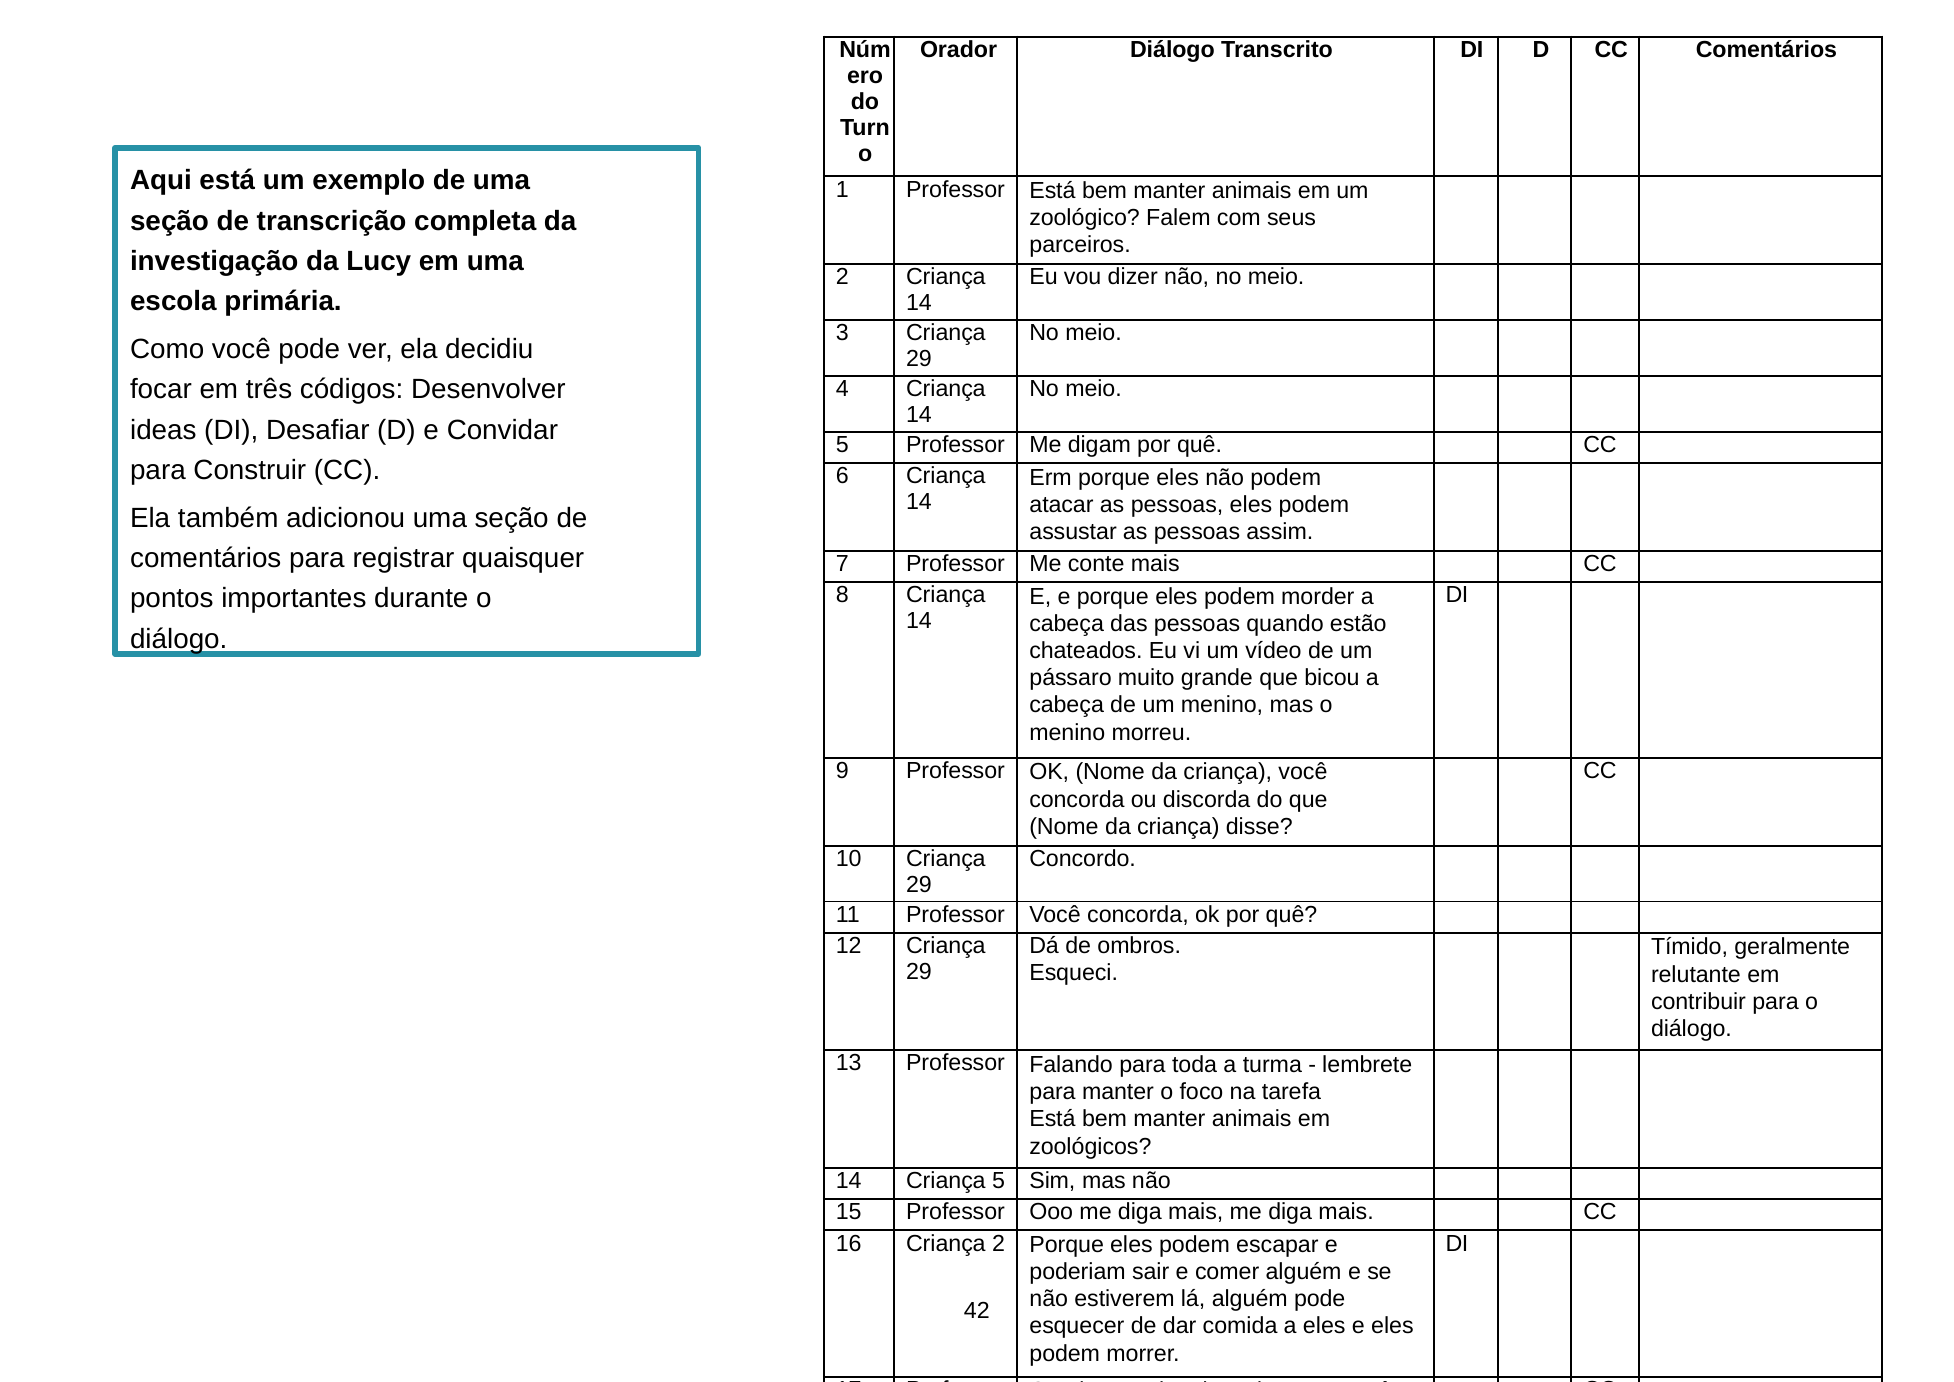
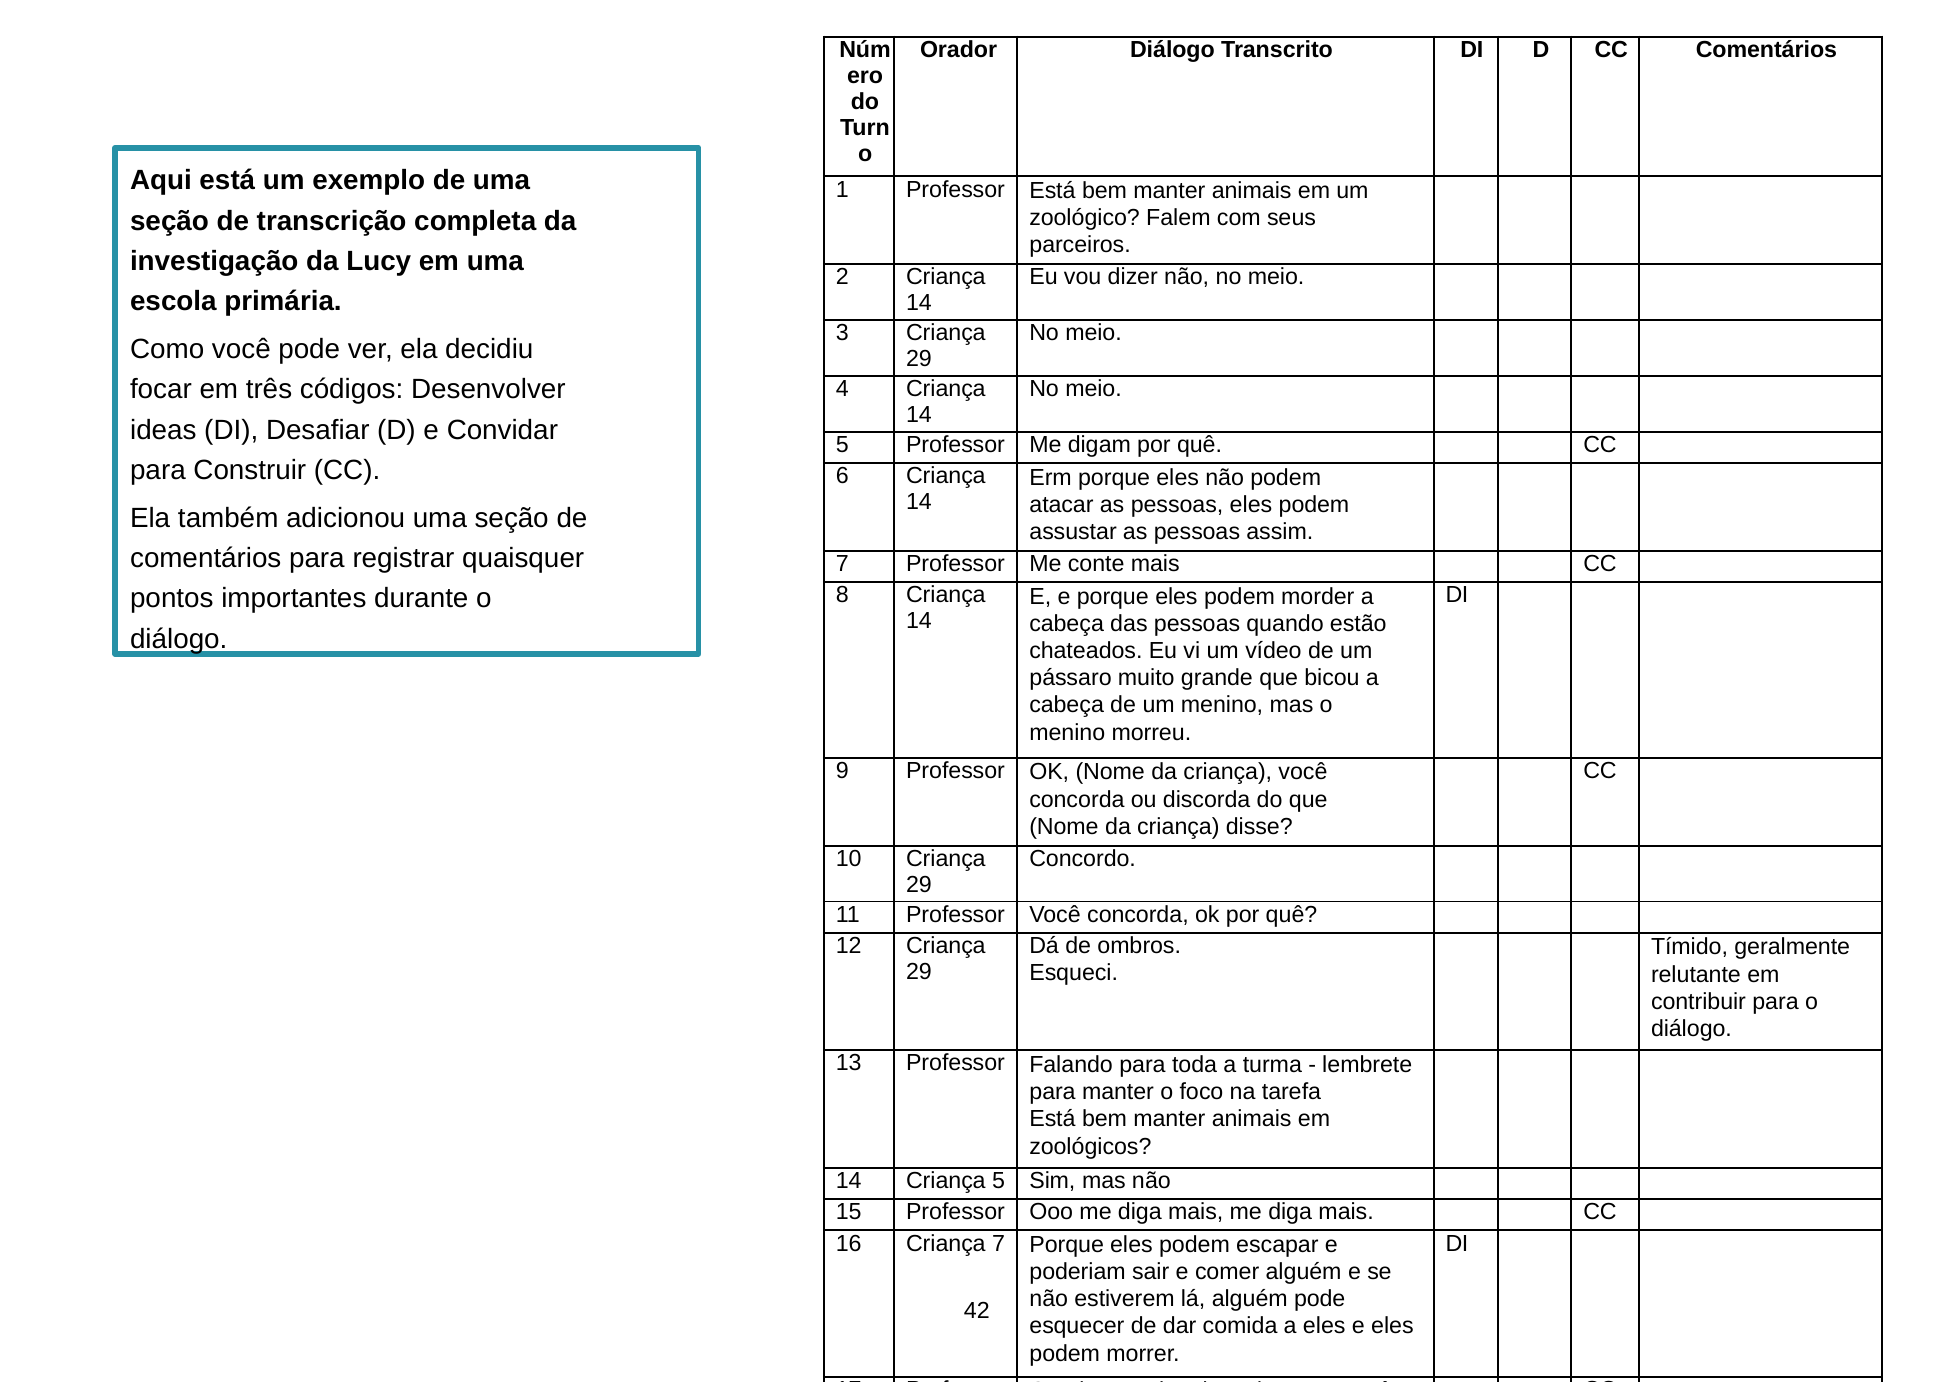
Criança 2: 2 -> 7 (999, 1244)
